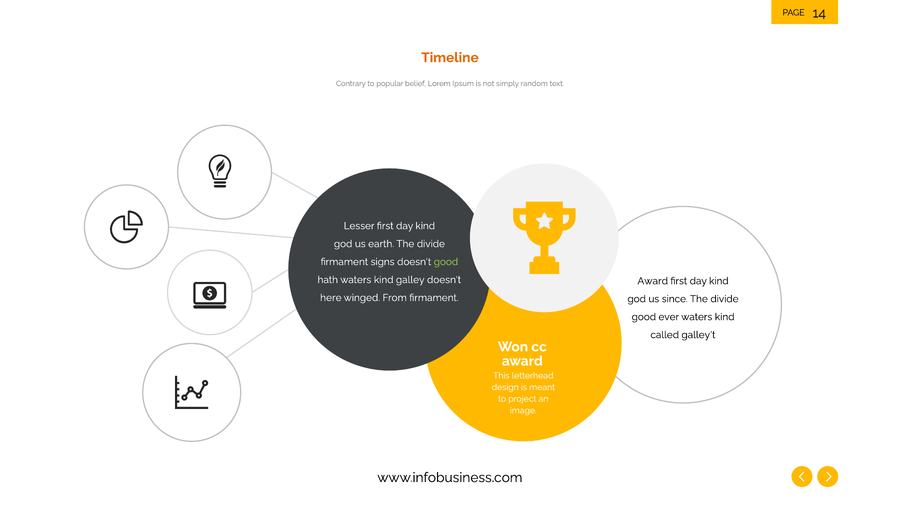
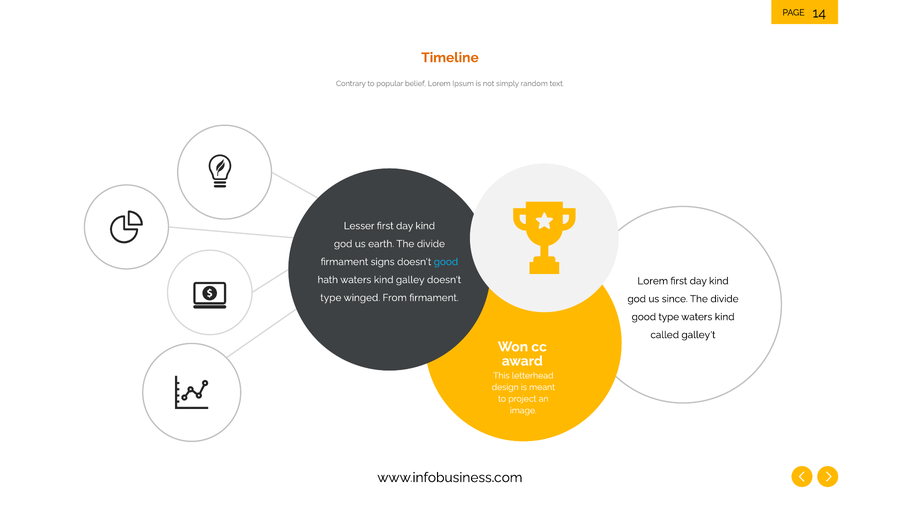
good colour: light green -> light blue (446, 262)
Award: Award -> Lorem (653, 281)
here: here -> type (331, 298)
good ever: ever -> type (669, 317)
